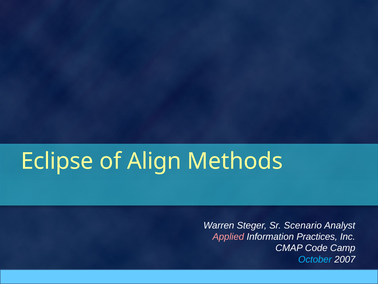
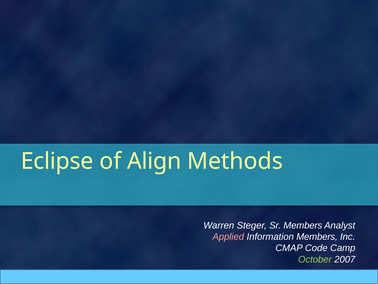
Sr Scenario: Scenario -> Members (303, 225)
Information Practices: Practices -> Members (317, 236)
October colour: light blue -> light green (315, 259)
